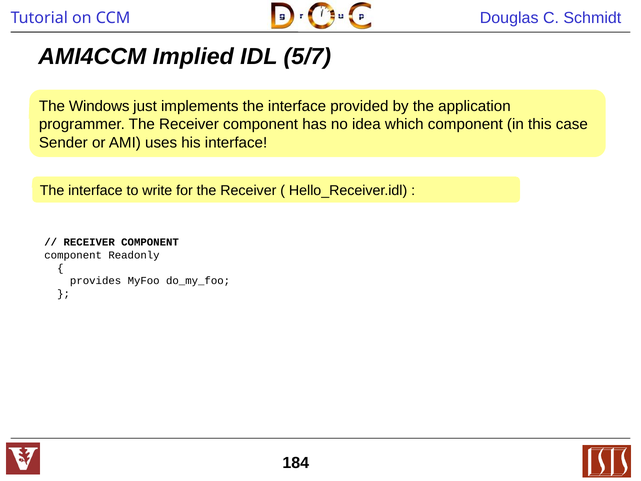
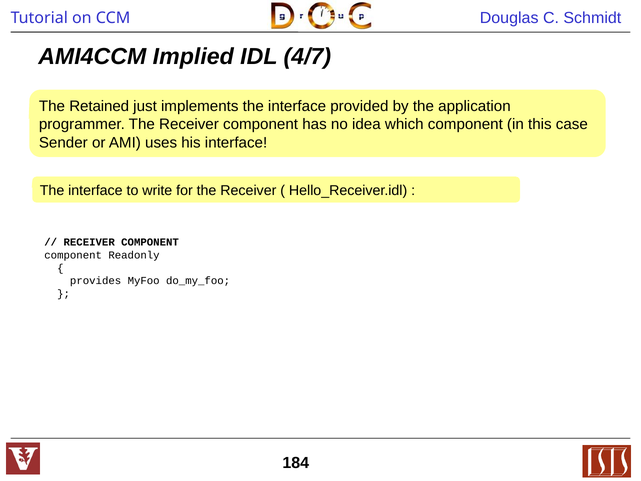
5/7: 5/7 -> 4/7 (307, 57)
Windows: Windows -> Retained (99, 106)
